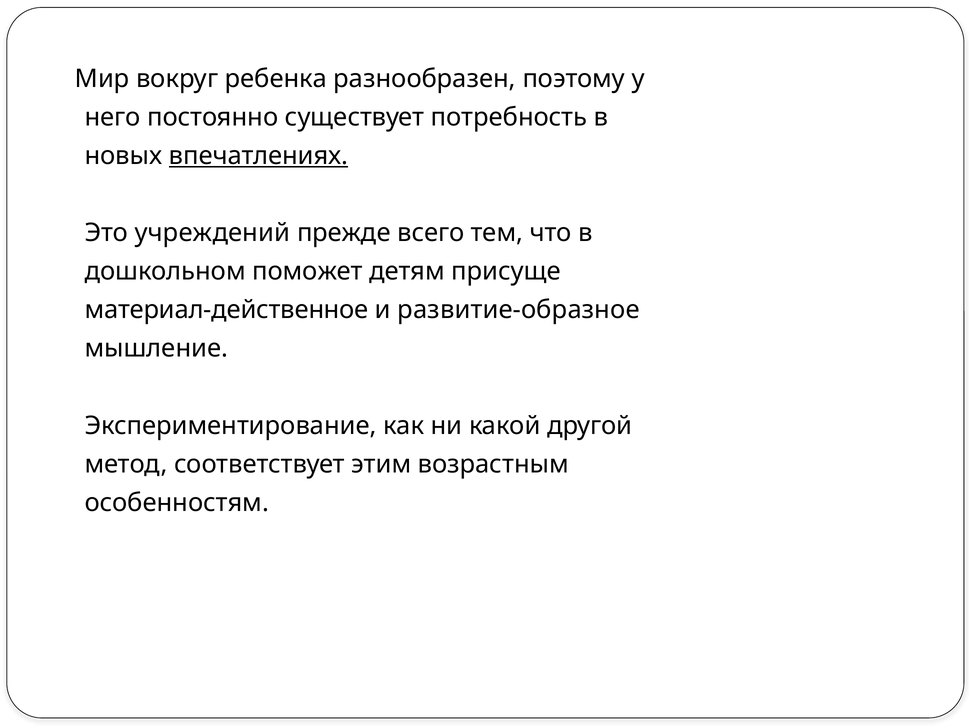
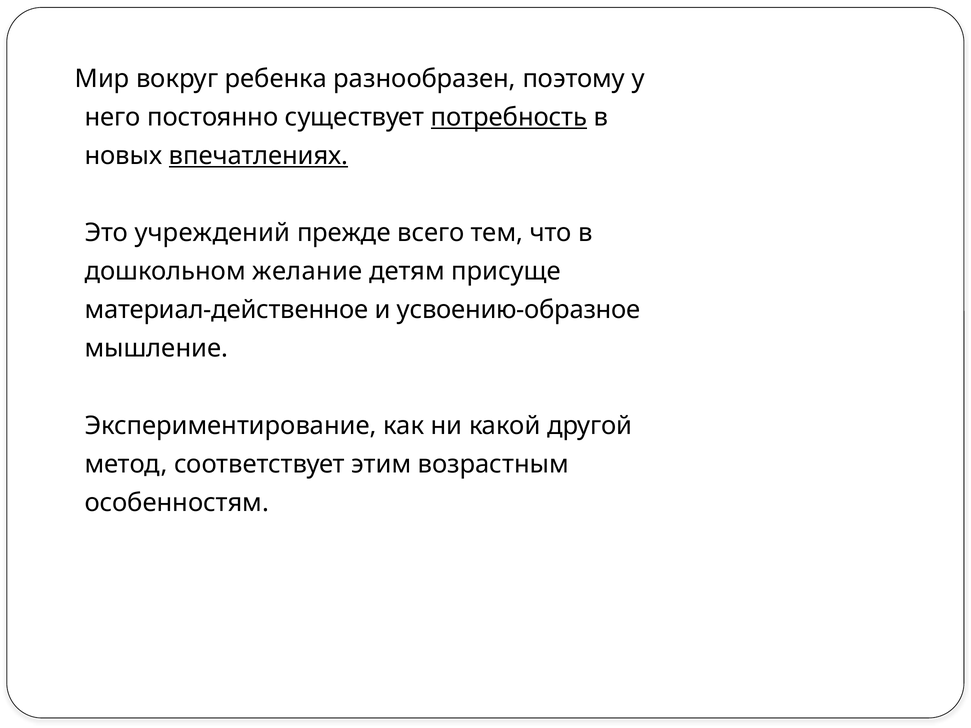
потребность underline: none -> present (509, 117)
поможет: поможет -> желание (307, 271)
развитие-образное: развитие-образное -> усвоению-образное (519, 310)
